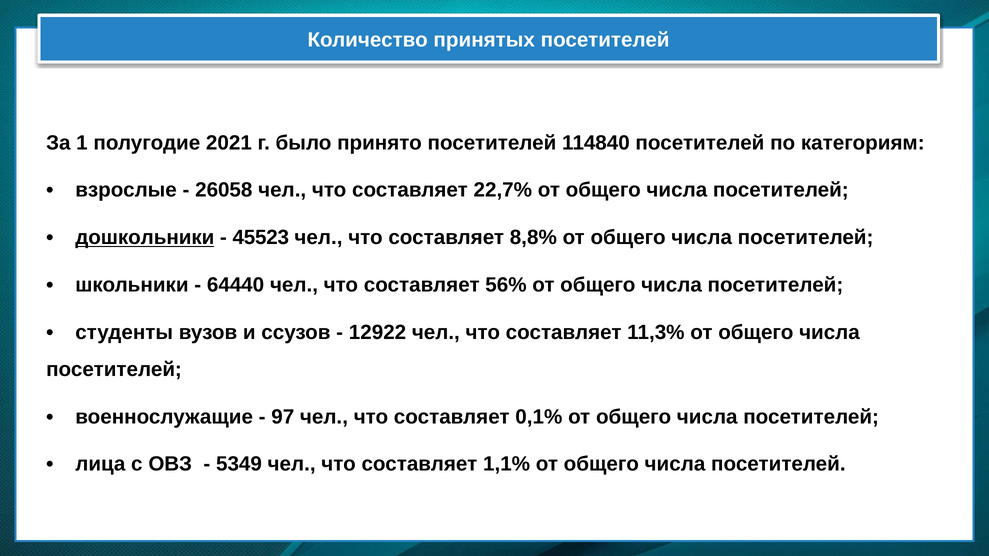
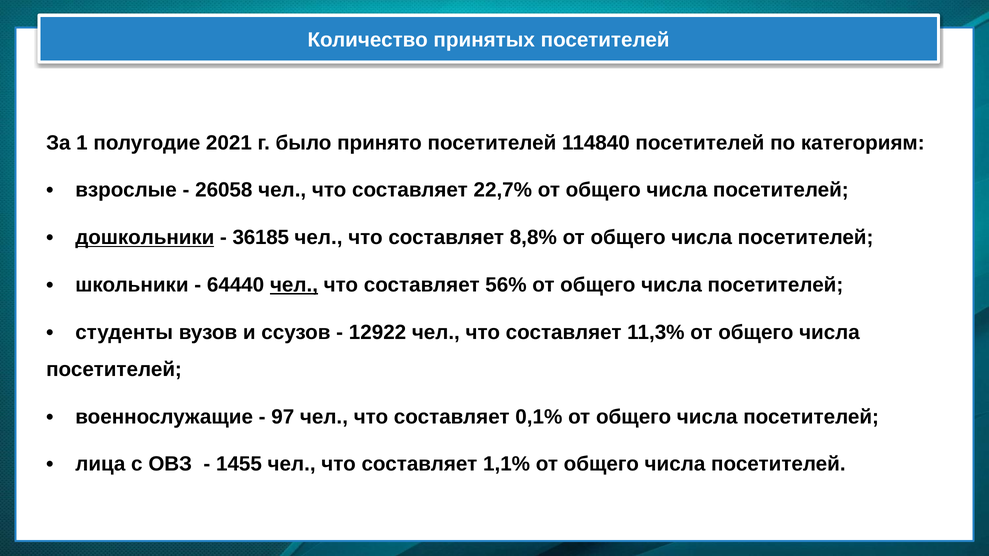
45523: 45523 -> 36185 (261, 238)
чел underline: none -> present (294, 285)
5349: 5349 -> 1455 (239, 464)
